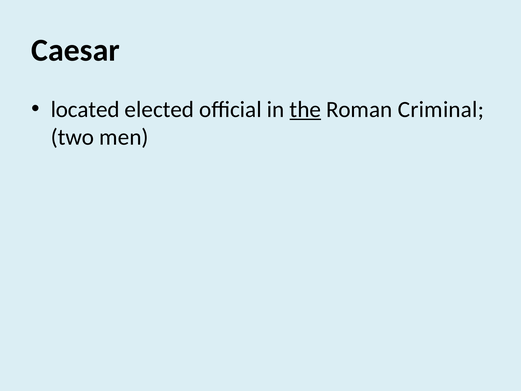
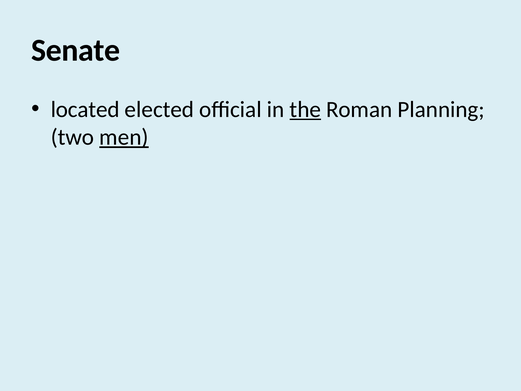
Caesar: Caesar -> Senate (76, 50)
Criminal: Criminal -> Planning (441, 109)
men underline: none -> present (124, 137)
